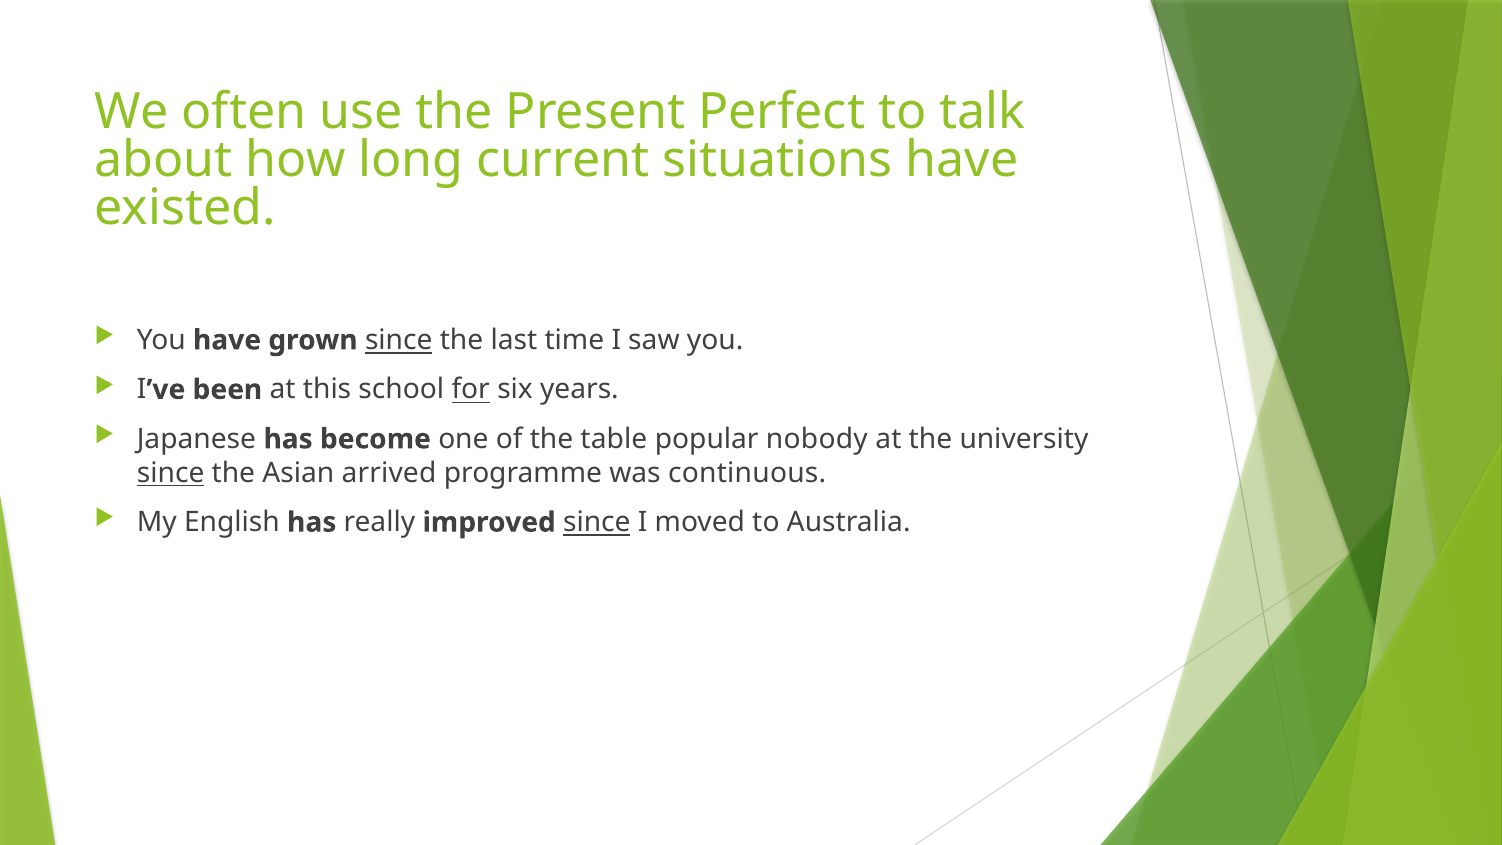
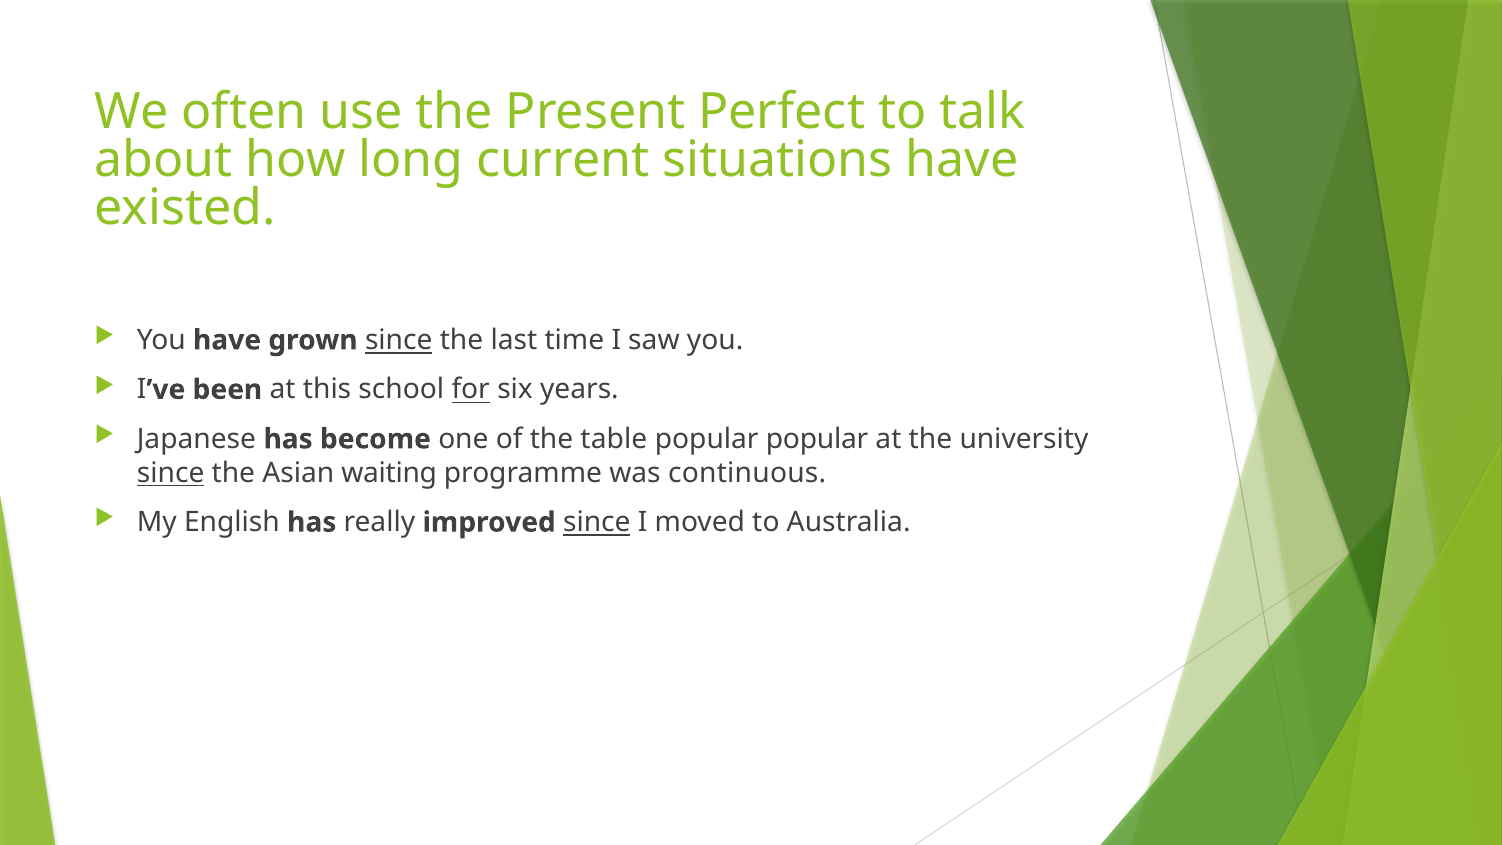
popular nobody: nobody -> popular (817, 439)
arrived: arrived -> waiting (389, 473)
